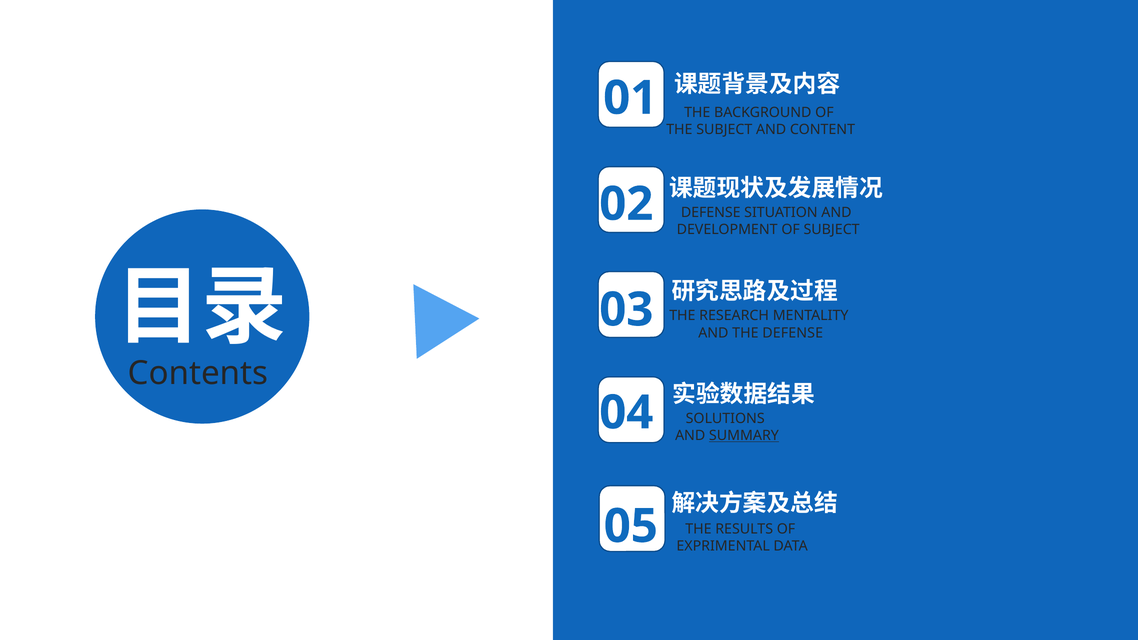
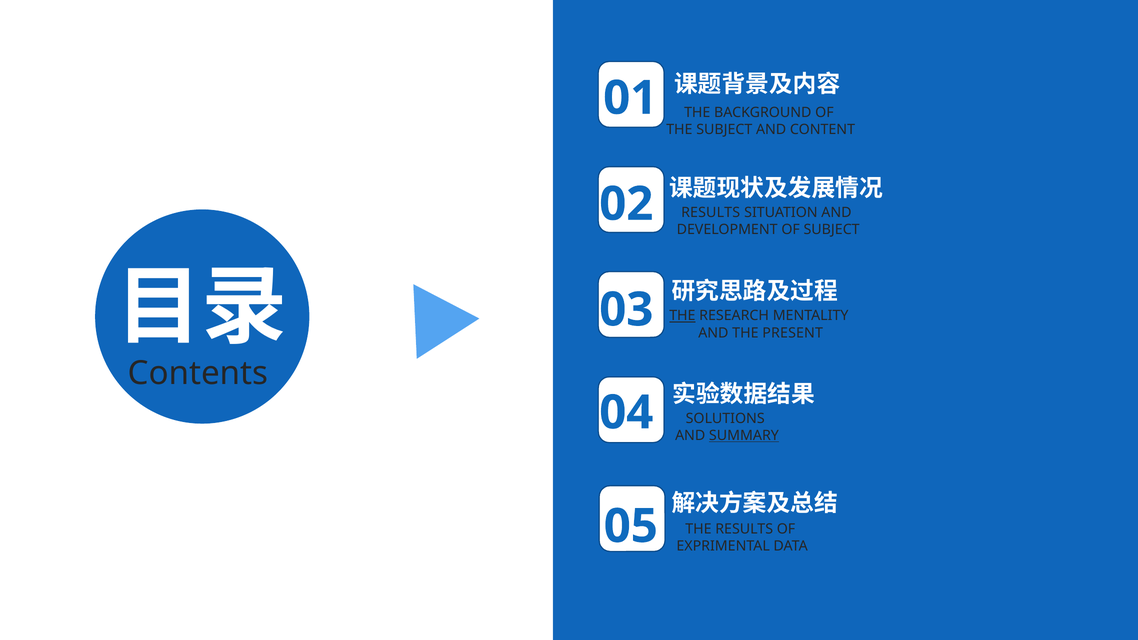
DEFENSE: DEFENSE -> RESULTS (711, 213)
THE underline: none -> present (682, 316)
THE DEFENSE: DEFENSE -> PRESENT (793, 333)
